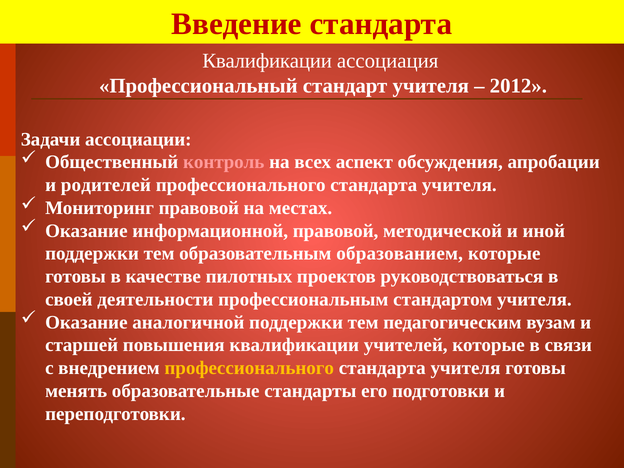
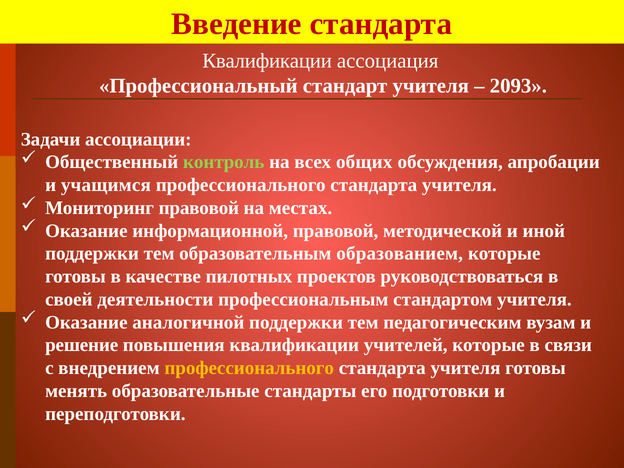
2012: 2012 -> 2093 (518, 86)
контроль colour: pink -> light green (224, 162)
аспект: аспект -> общих (364, 162)
родителей: родителей -> учащимся (106, 185)
старшей: старшей -> решение (82, 345)
